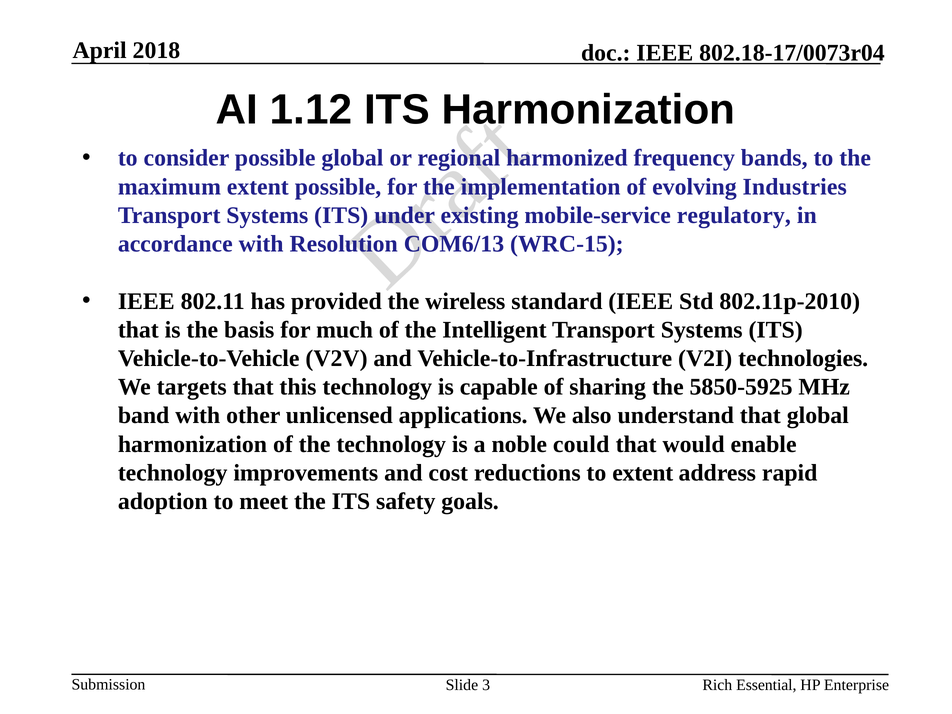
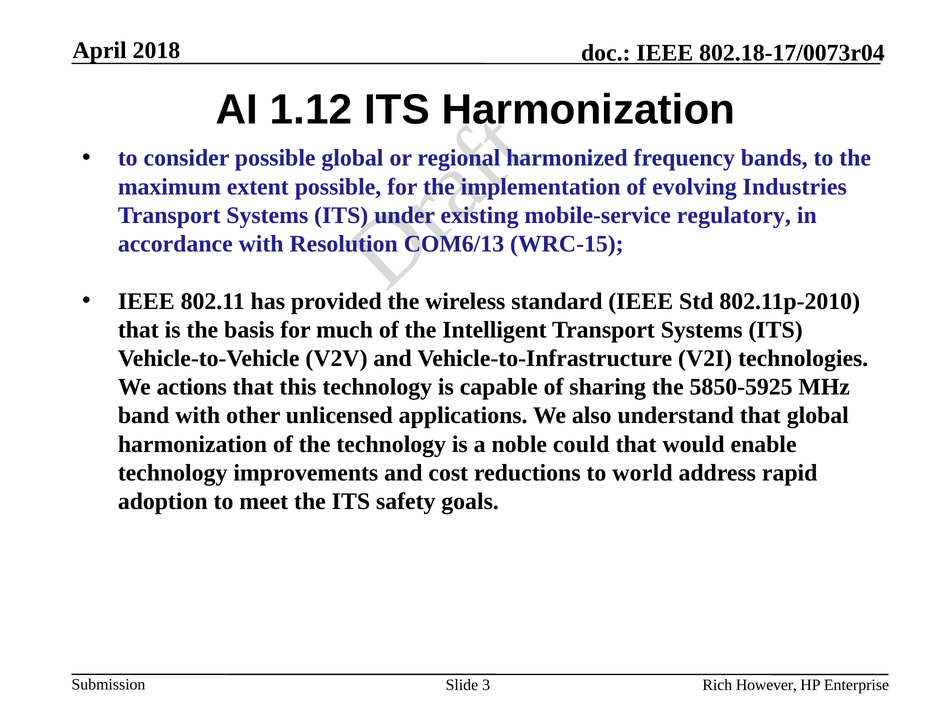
targets: targets -> actions (192, 387)
to extent: extent -> world (642, 473)
Essential: Essential -> However (766, 685)
